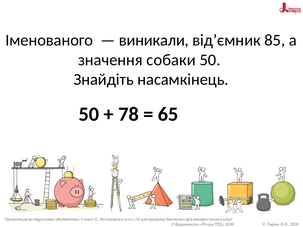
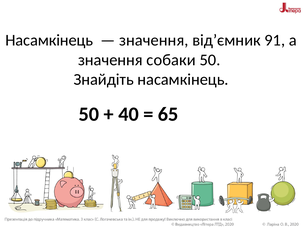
Іменованого: Іменованого -> Насамкінець (49, 40)
виникали: виникали -> значення (154, 40)
85: 85 -> 91 (275, 40)
78: 78 -> 40 (129, 114)
